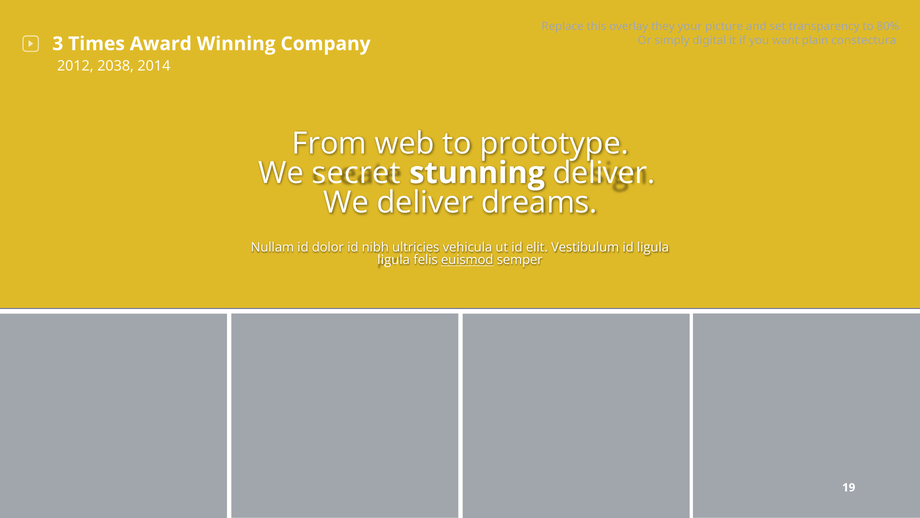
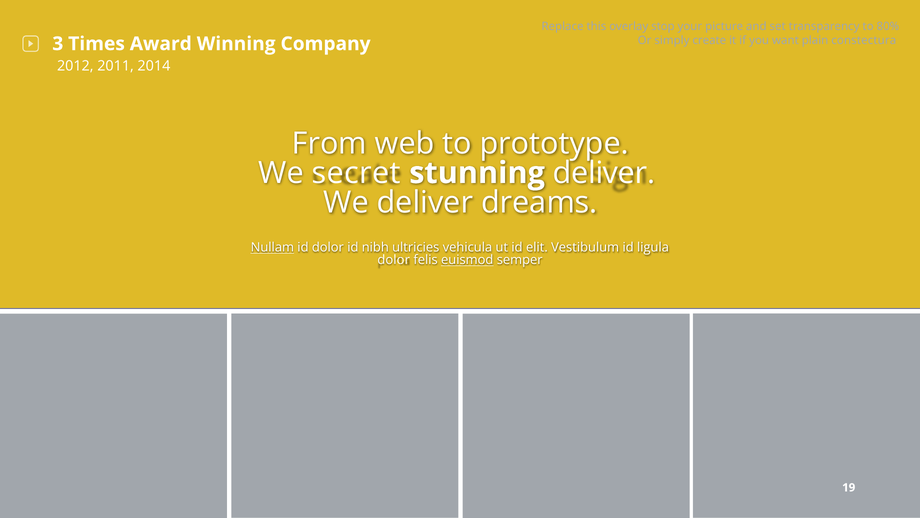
they: they -> stop (663, 27)
digital: digital -> create (709, 40)
2038: 2038 -> 2011 (116, 66)
Nullam underline: none -> present (272, 247)
ligula: ligula -> dolor (394, 260)
